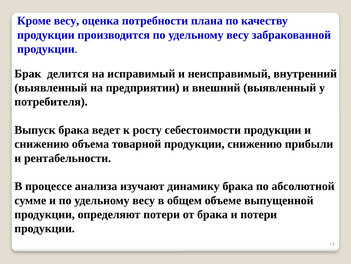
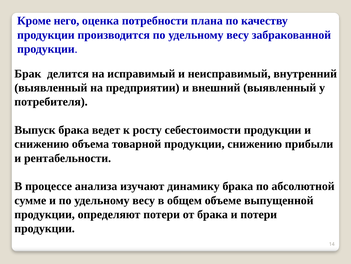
Кроме весу: весу -> него (67, 21)
